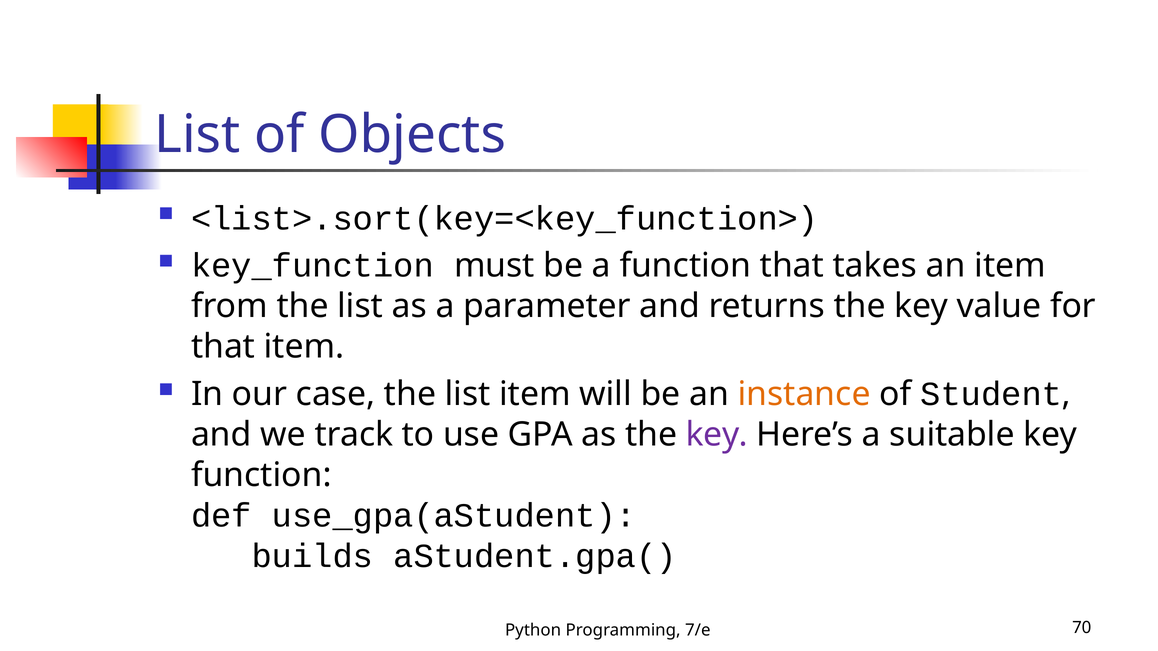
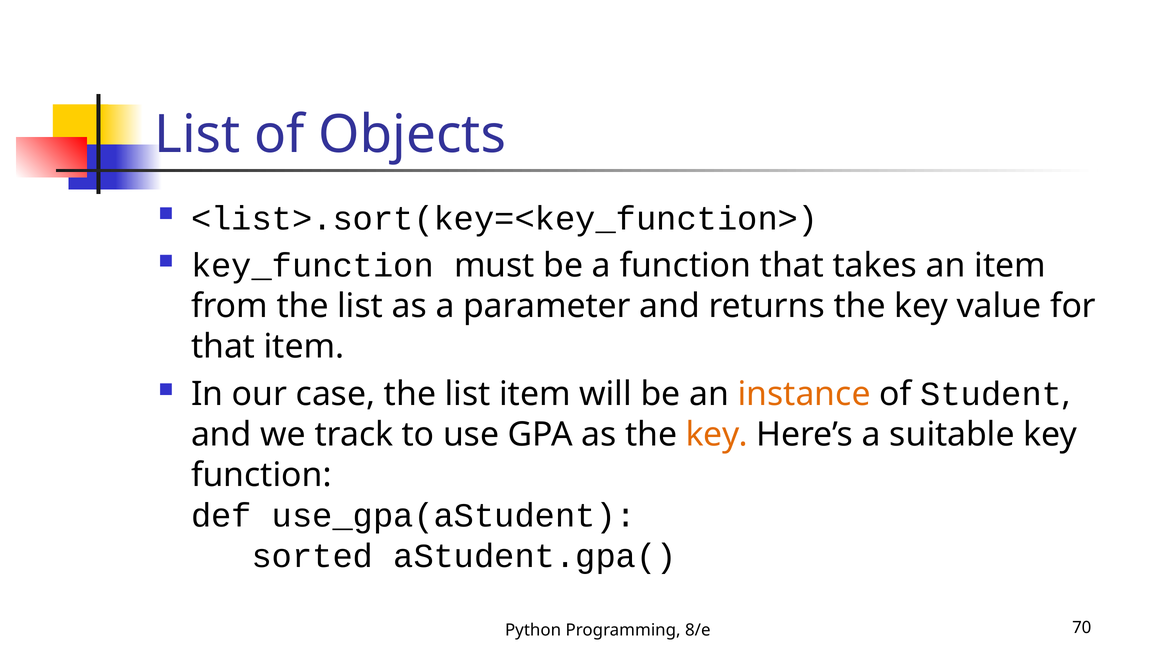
key colour: purple -> orange (717, 435)
builds: builds -> sorted (312, 557)
7/e: 7/e -> 8/e (698, 631)
